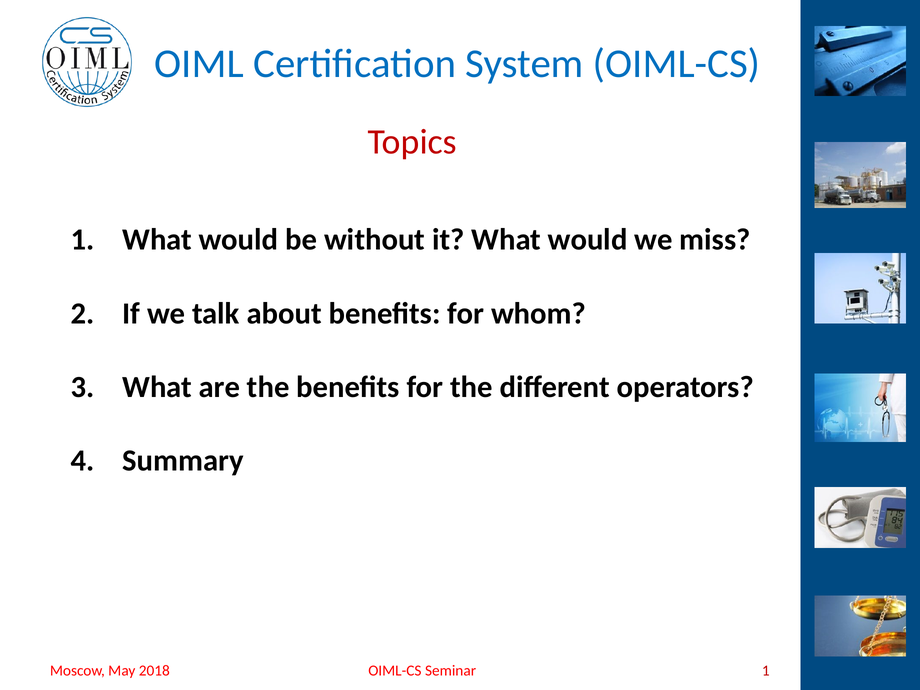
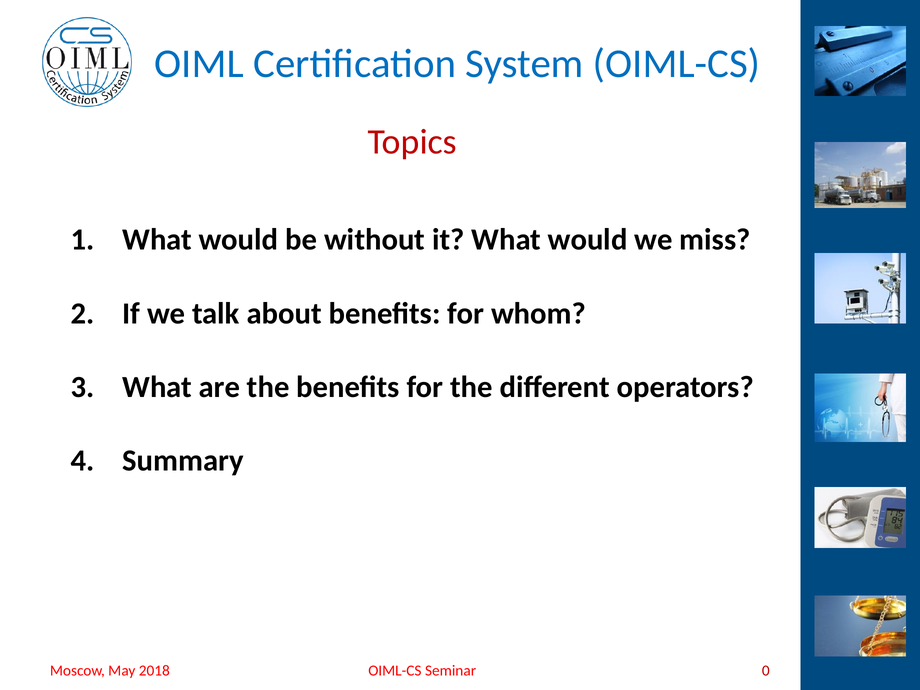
1: 1 -> 0 (766, 671)
